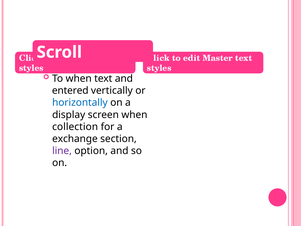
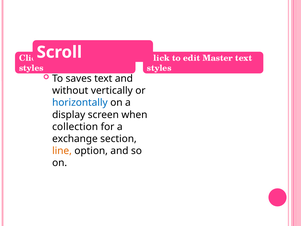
To when: when -> saves (79, 78)
entered: entered -> without (70, 90)
line colour: purple -> orange (62, 151)
